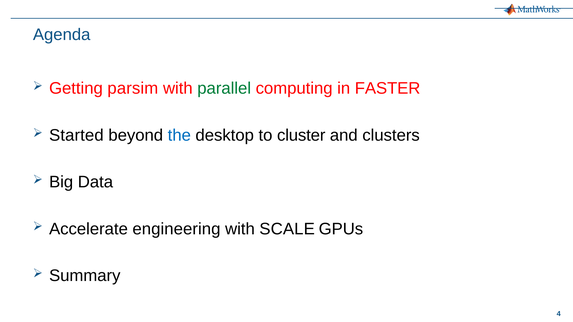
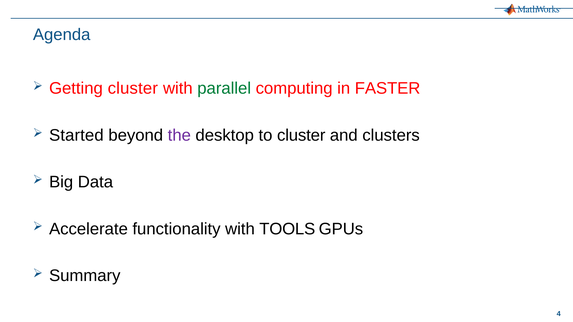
Getting parsim: parsim -> cluster (133, 89)
the colour: blue -> purple (179, 135)
engineering: engineering -> functionality (177, 229)
SCALE: SCALE -> TOOLS (287, 229)
